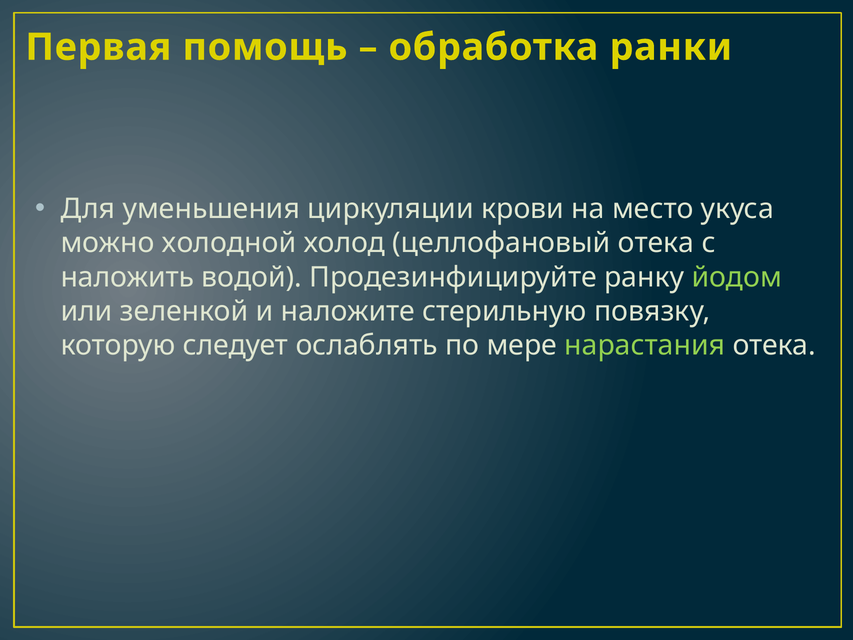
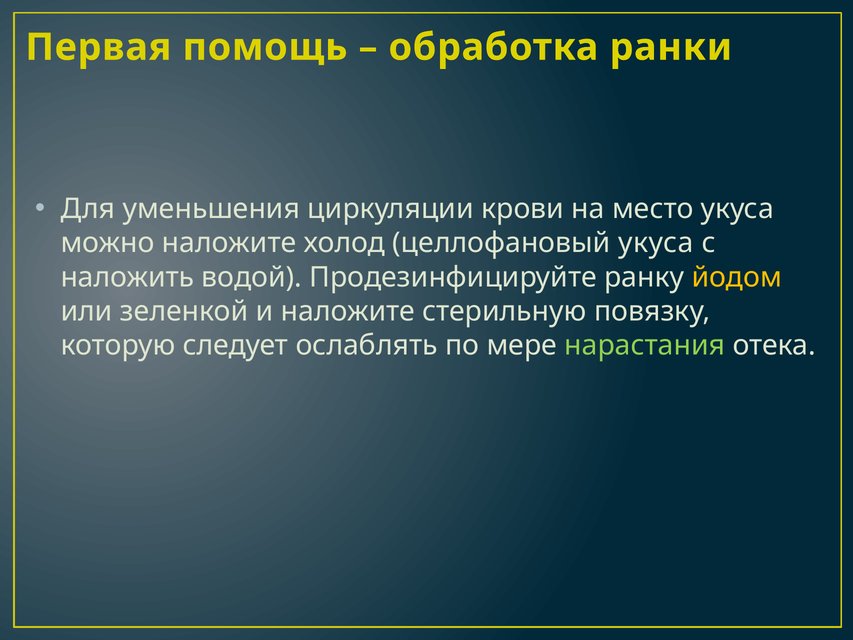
можно холодной: холодной -> наложите (229, 243)
целлофановый отека: отека -> укуса (656, 243)
йодом colour: light green -> yellow (737, 277)
